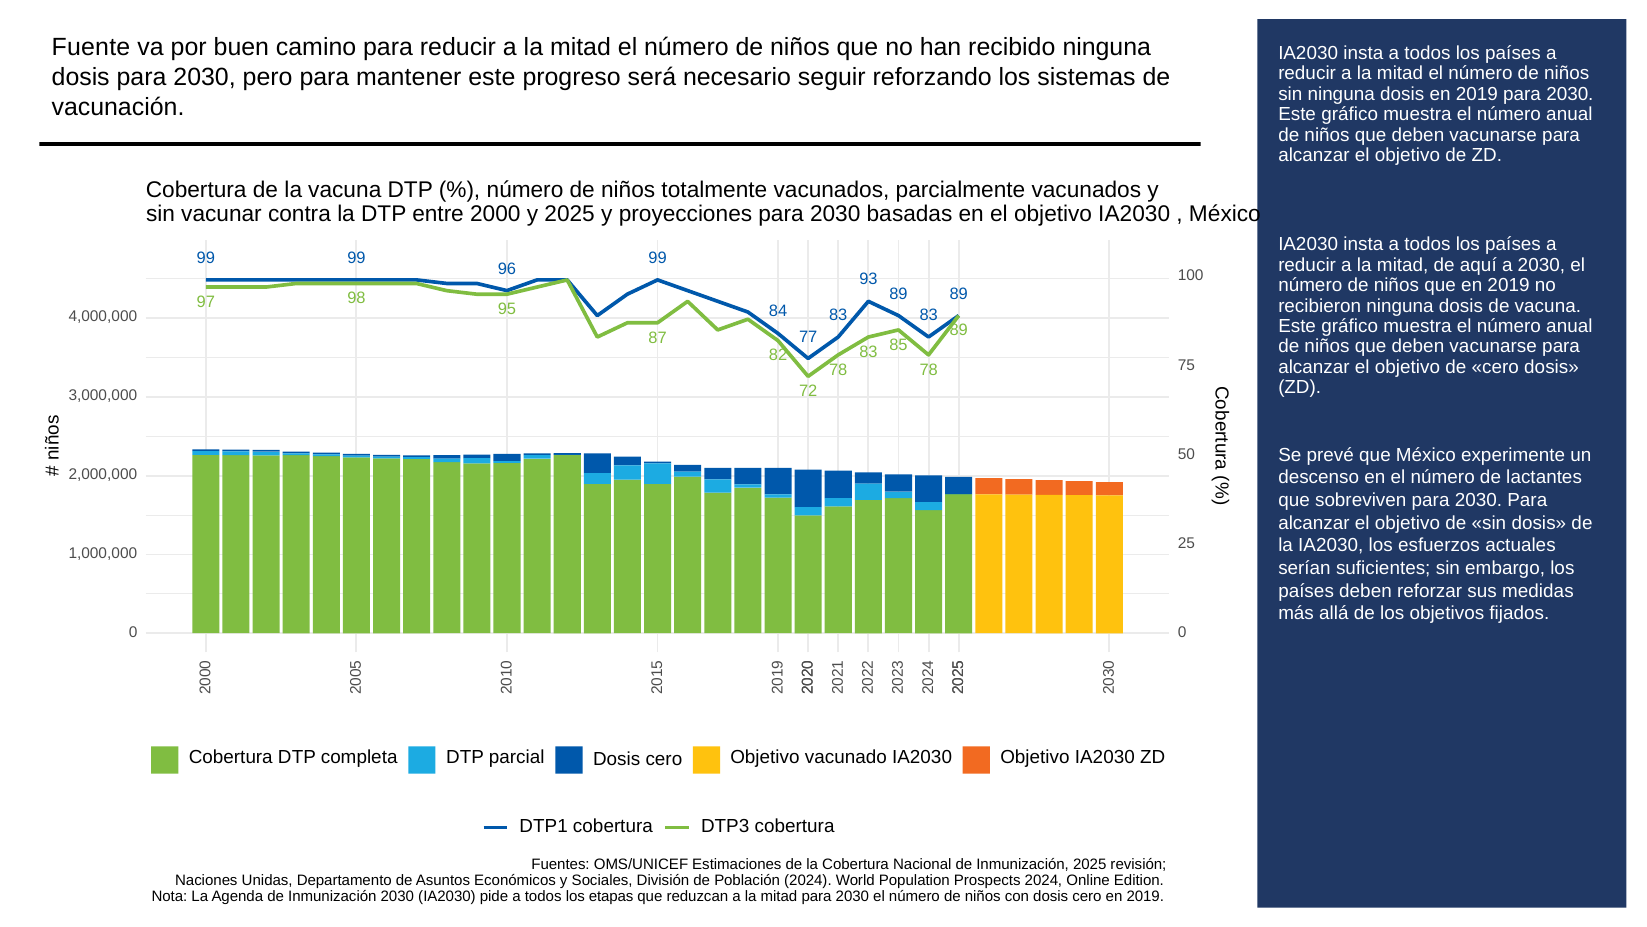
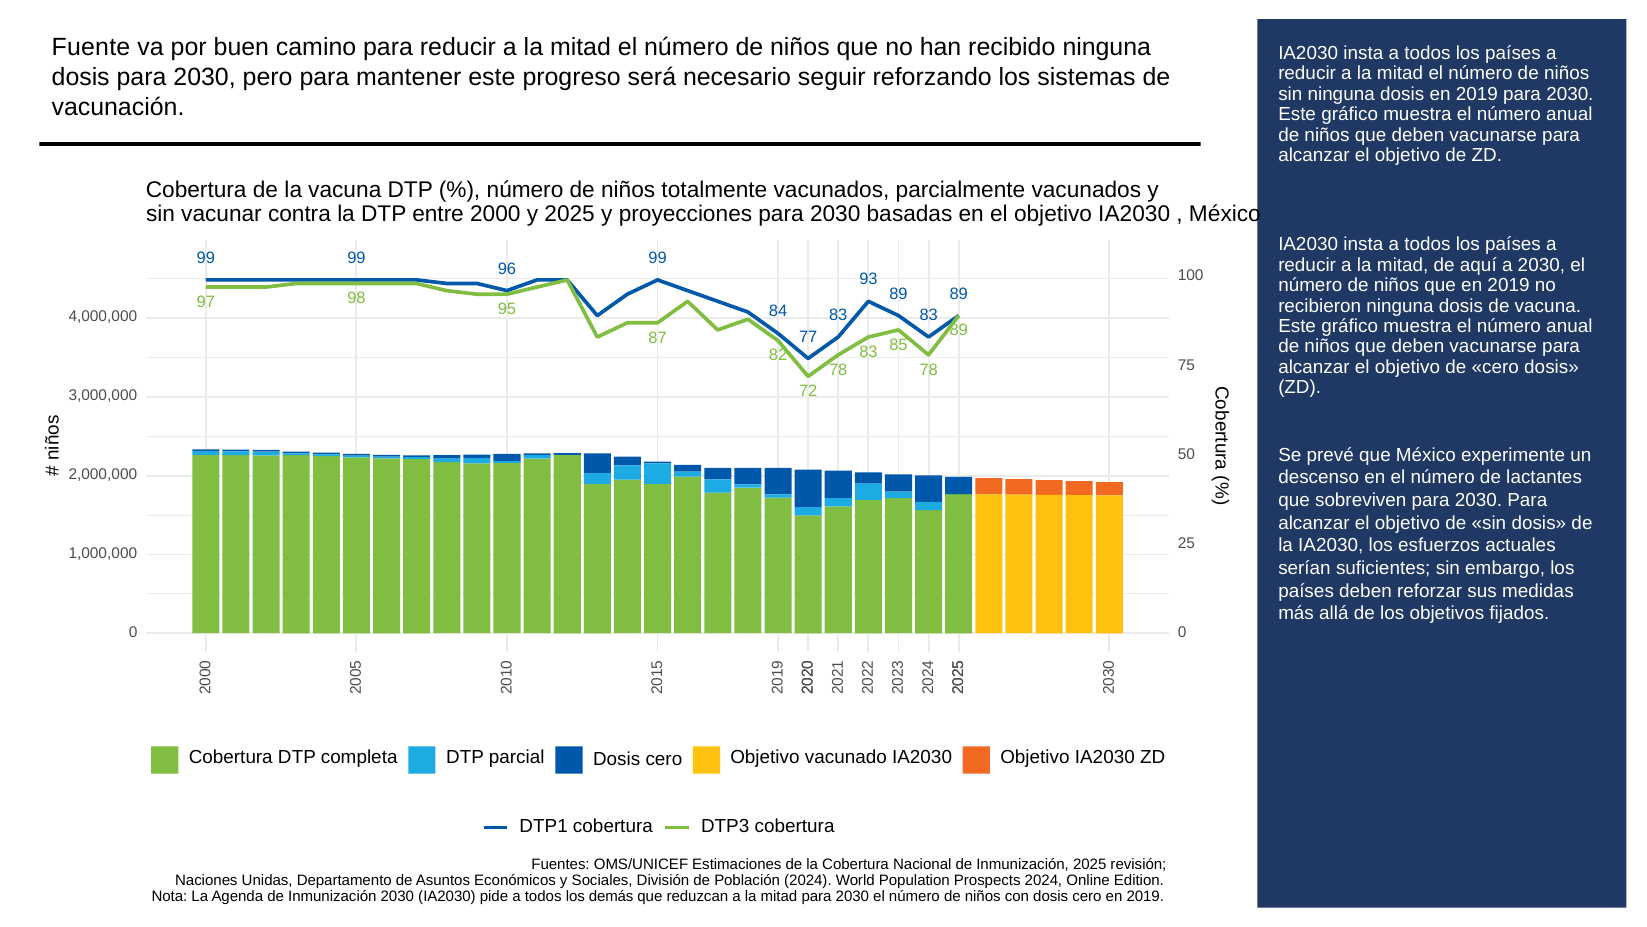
etapas: etapas -> demás (611, 896)
